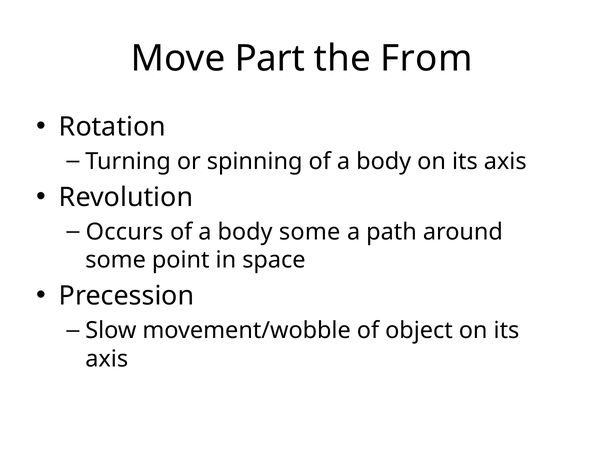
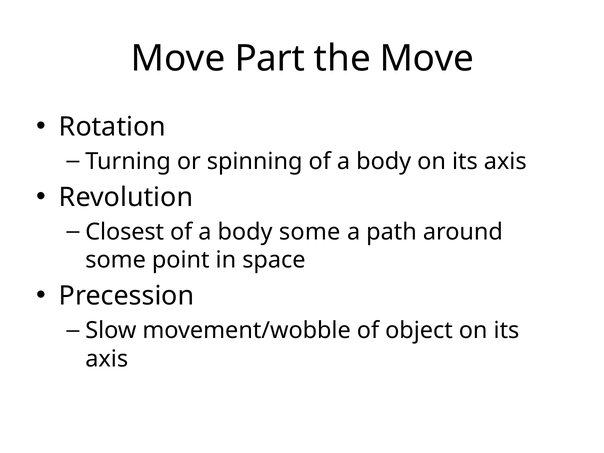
the From: From -> Move (427, 58)
Occurs: Occurs -> Closest (125, 232)
